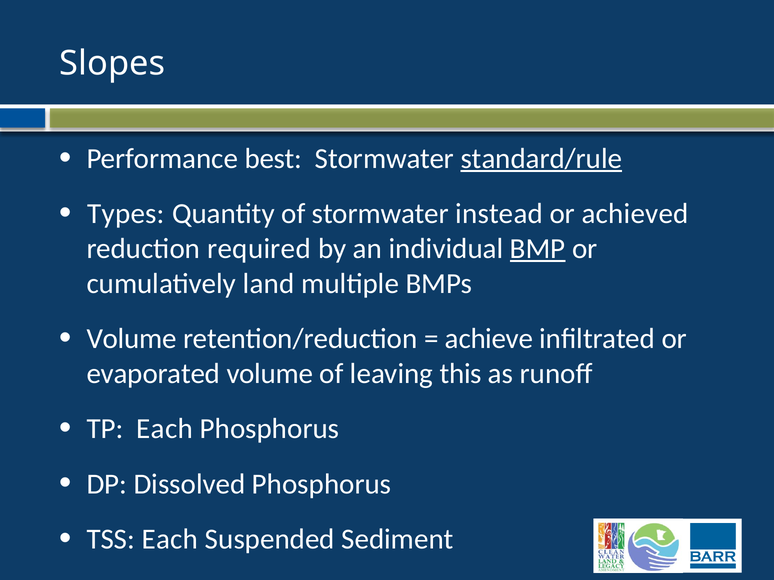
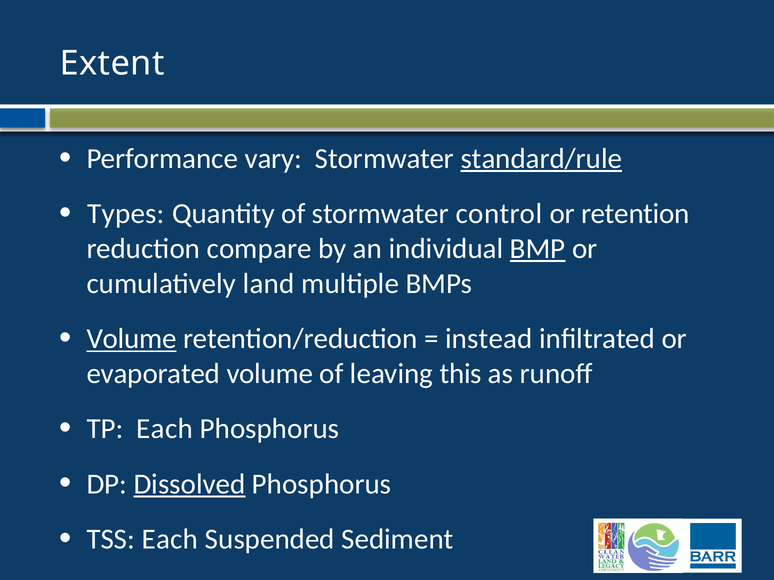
Slopes: Slopes -> Extent (112, 64)
best: best -> vary (273, 159)
instead: instead -> control (499, 214)
achieved: achieved -> retention (635, 214)
required: required -> compare (259, 249)
Volume underline: none -> present (132, 339)
achieve: achieve -> instead (489, 339)
Dissolved underline: none -> present (190, 484)
